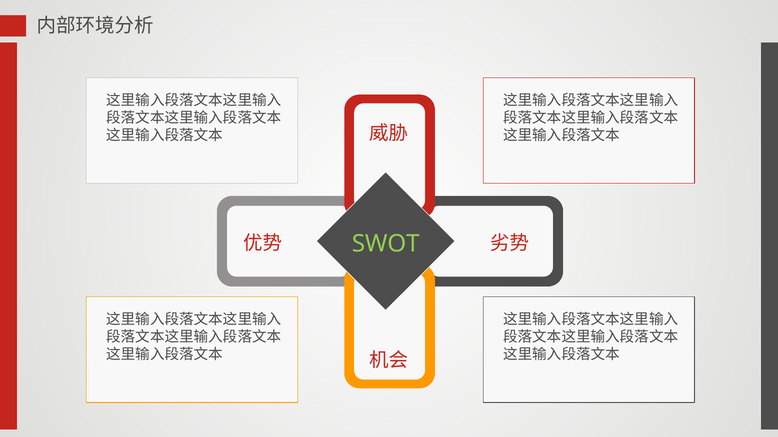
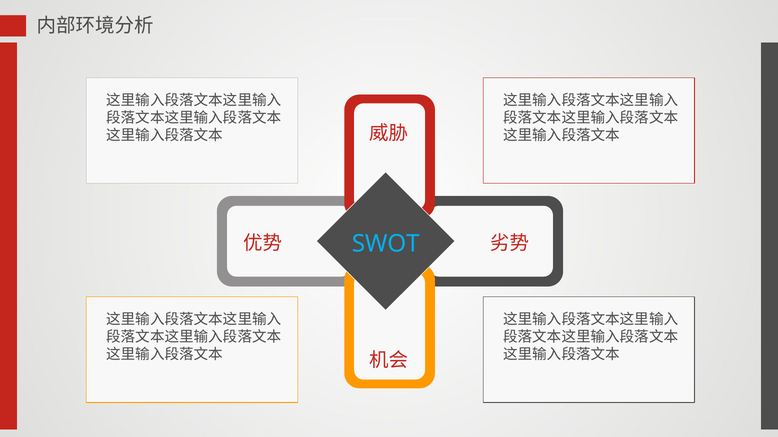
SWOT colour: light green -> light blue (386, 244)
